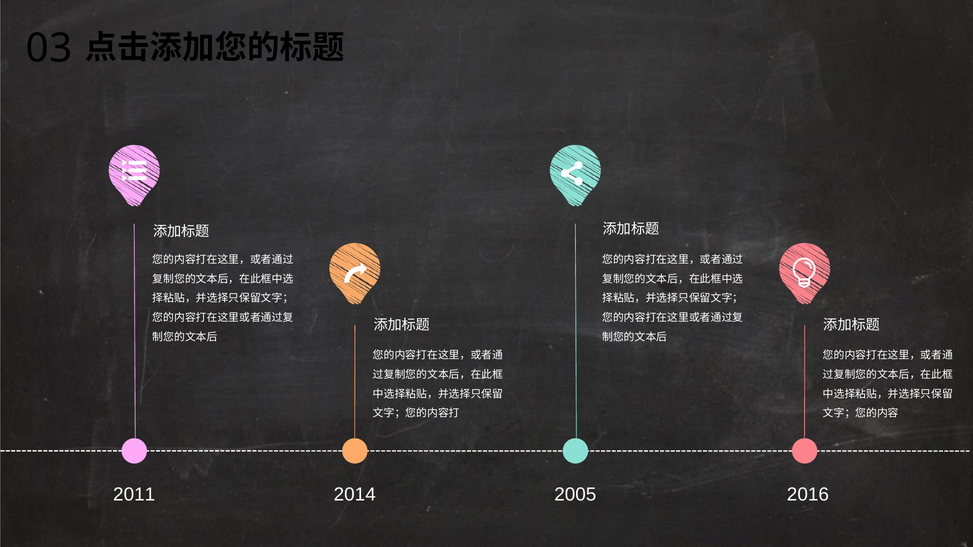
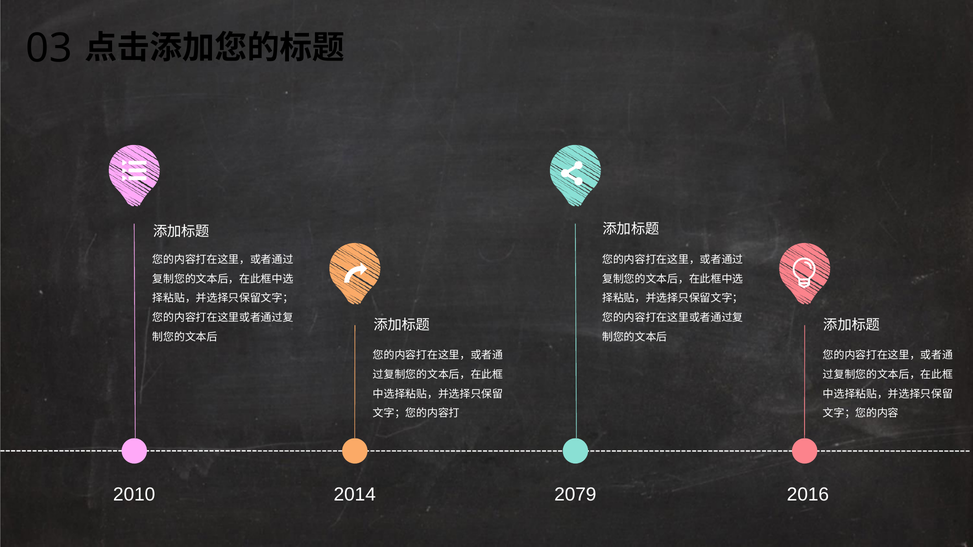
2011: 2011 -> 2010 (134, 495)
2005: 2005 -> 2079 (575, 495)
